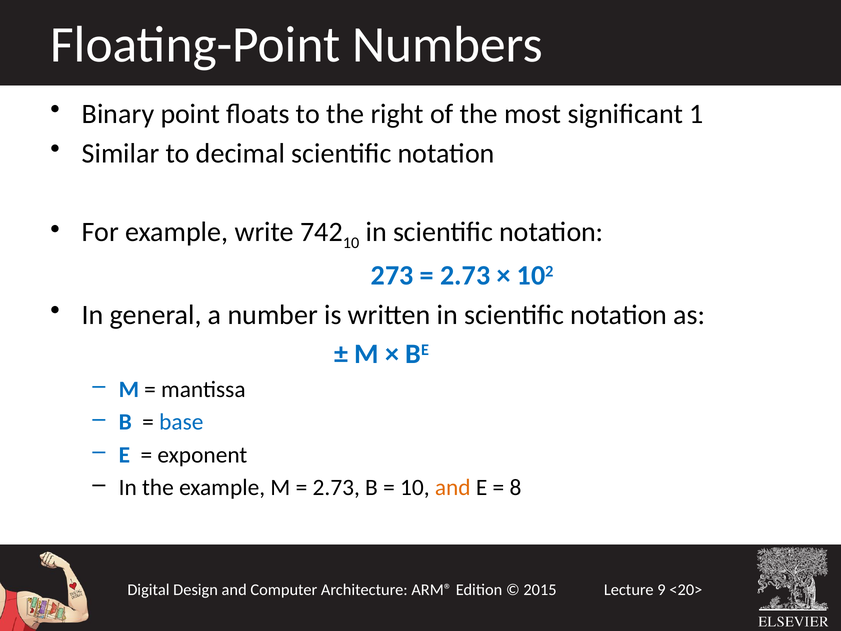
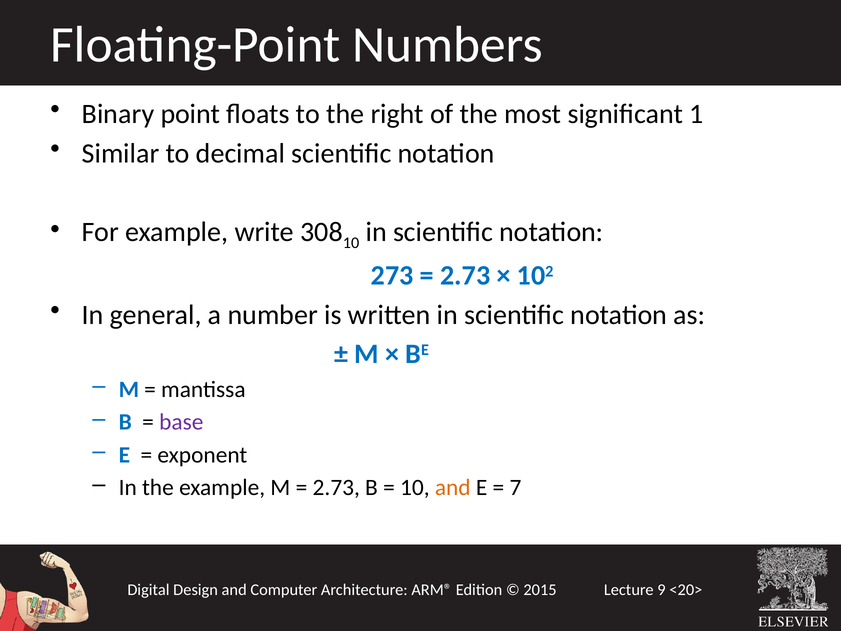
742: 742 -> 308 (321, 232)
base colour: blue -> purple (181, 422)
8: 8 -> 7 (515, 487)
